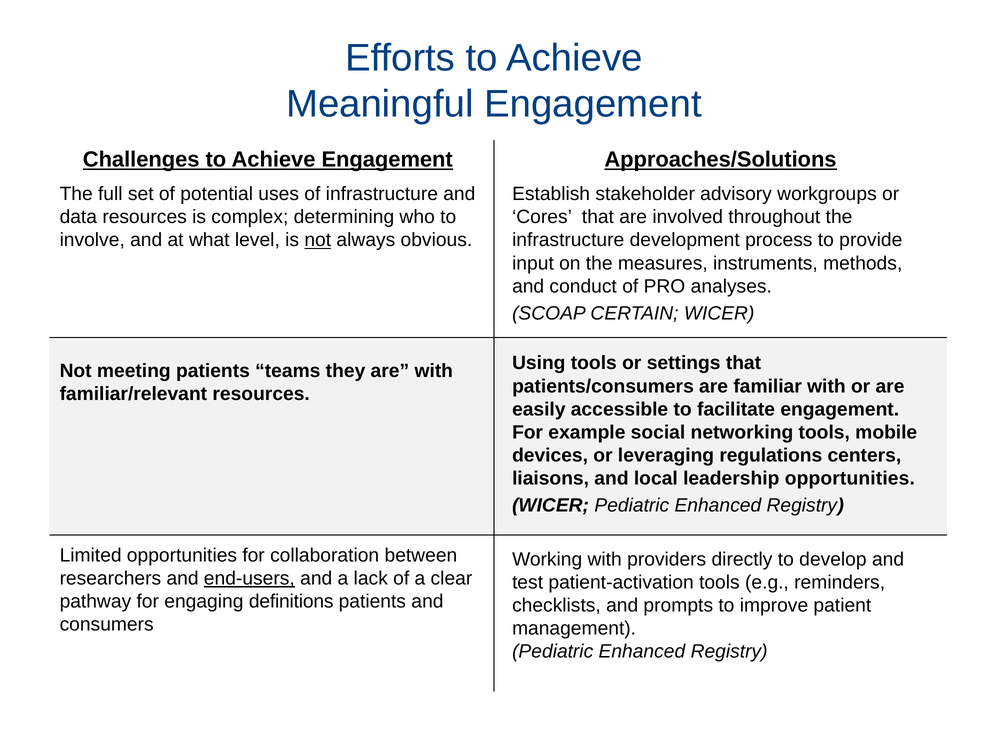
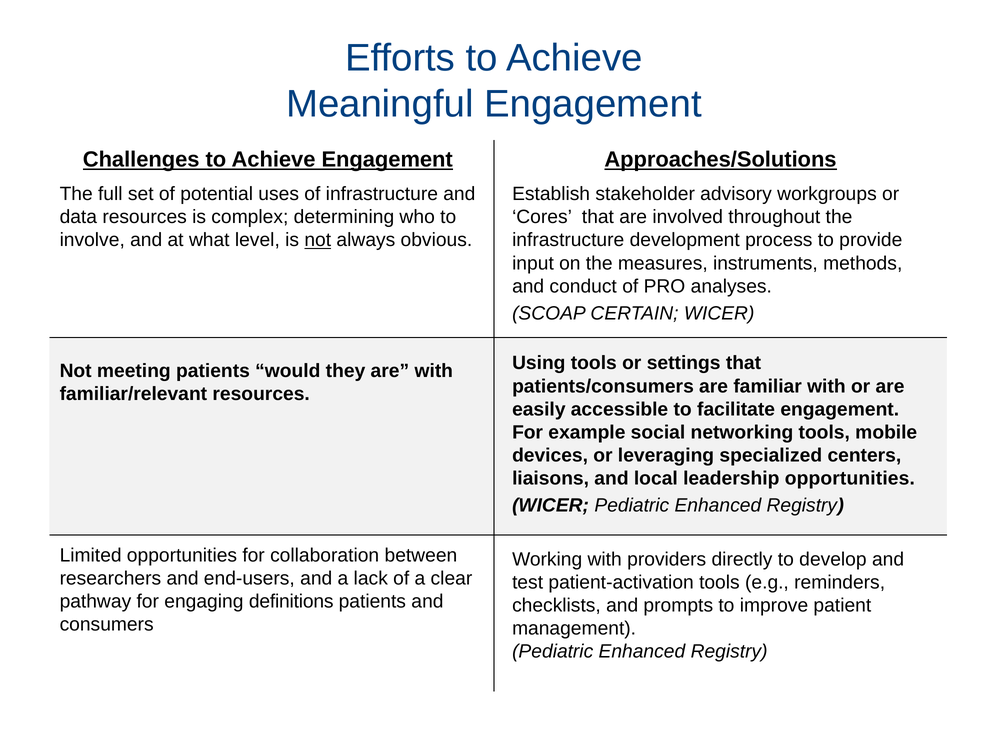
teams: teams -> would (288, 371)
regulations: regulations -> specialized (771, 455)
end-users underline: present -> none (249, 578)
